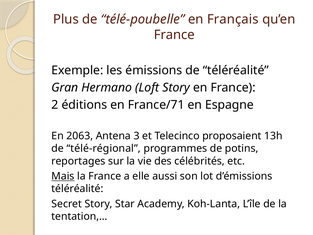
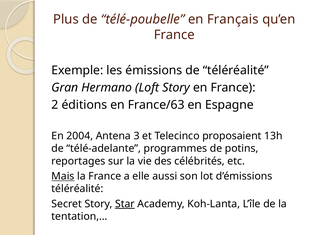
France/71: France/71 -> France/63 (156, 105)
2063: 2063 -> 2004 (80, 136)
télé-régional: télé-régional -> télé-adelante (104, 148)
Star underline: none -> present (125, 204)
